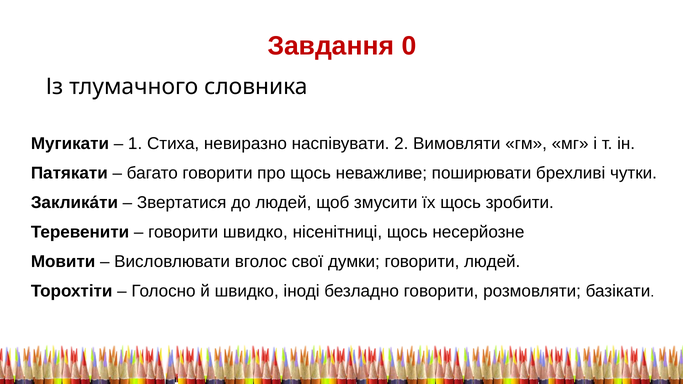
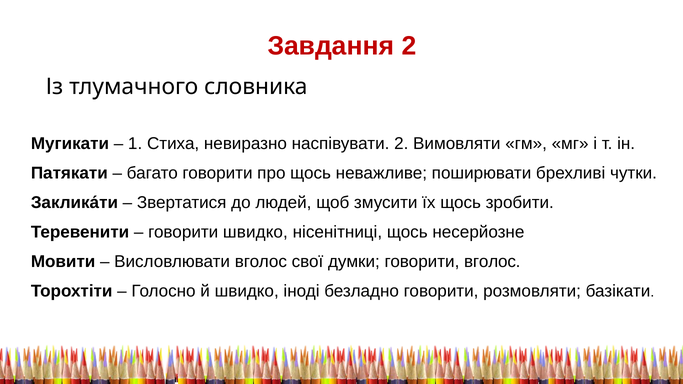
Завдання 0: 0 -> 2 (409, 46)
говорити людей: людей -> вголос (492, 262)
